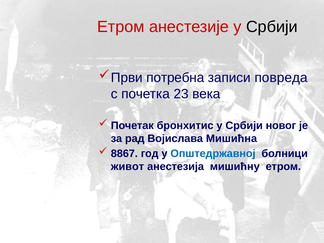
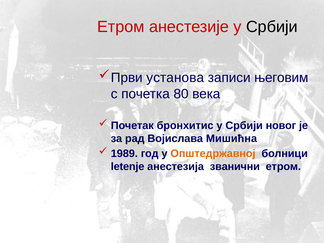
потребна: потребна -> установа (175, 78)
повреда: повреда -> његовим (281, 78)
23: 23 -> 80 (181, 94)
8867: 8867 -> 1989 (124, 154)
Општедржавној colour: blue -> orange (213, 154)
живот: живот -> letenje (128, 167)
мишићну: мишићну -> званични (235, 167)
